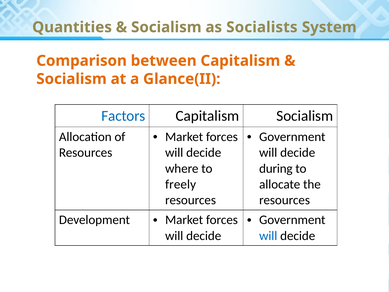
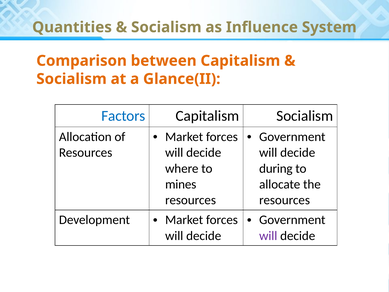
Socialists: Socialists -> Influence (262, 27)
freely: freely -> mines (181, 184)
will colour: blue -> purple (268, 236)
